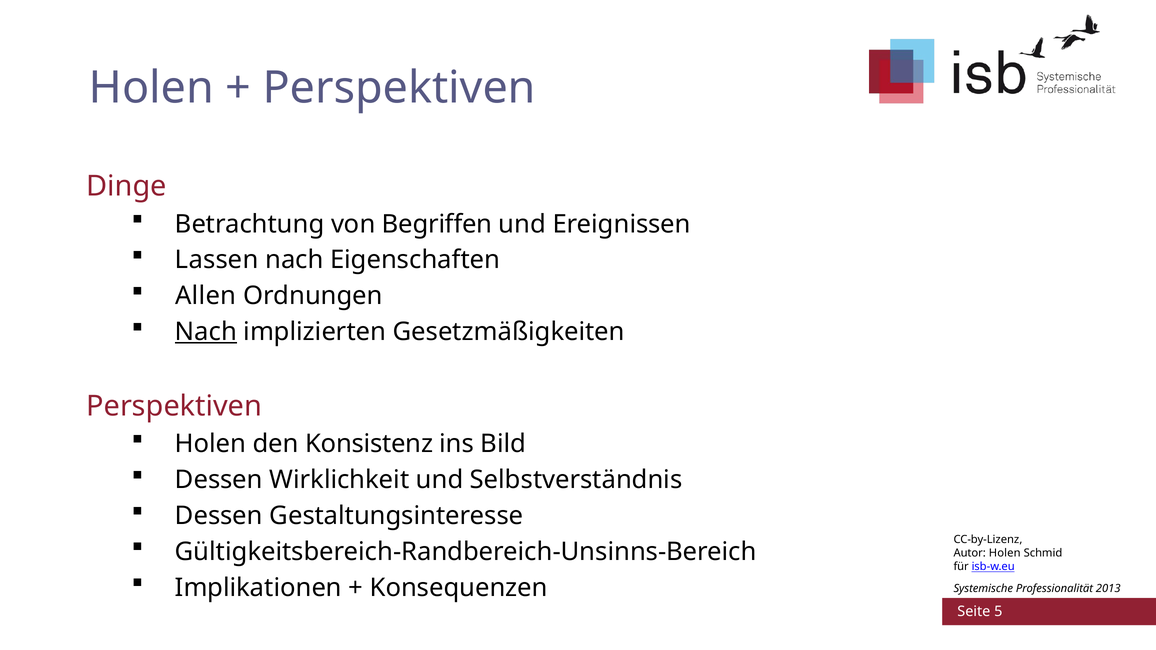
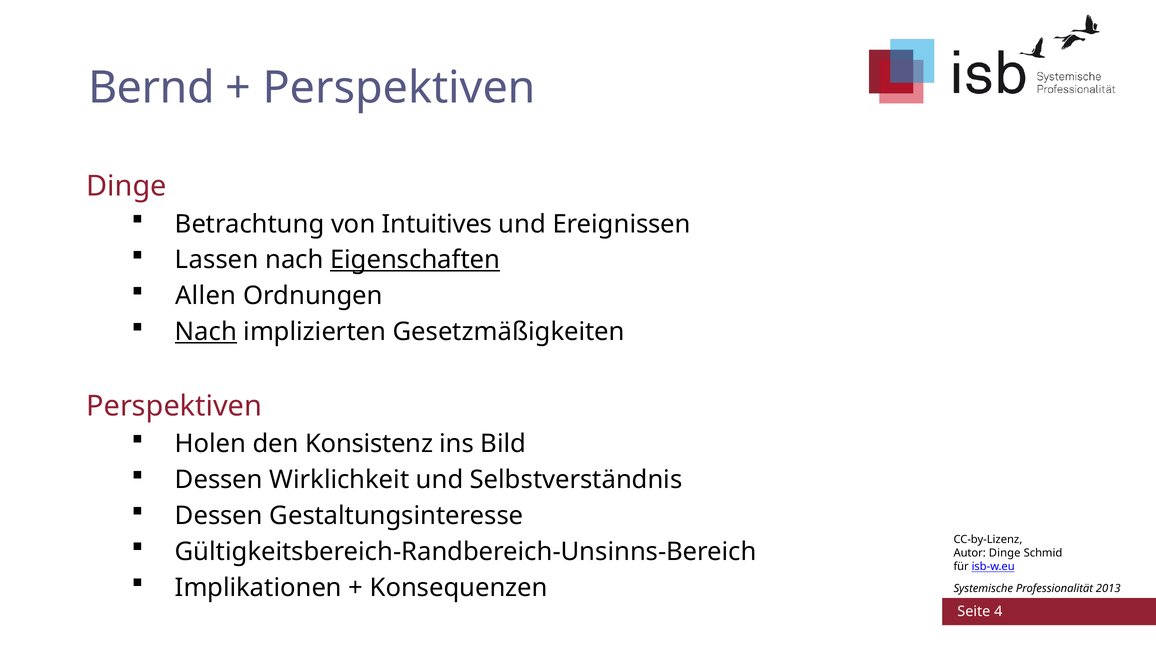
Holen: Holen -> Bernd (152, 88)
Begriffen: Begriffen -> Intuitives (437, 224)
Eigenschaften underline: none -> present (415, 260)
Autor Holen: Holen -> Dinge (1005, 553)
5: 5 -> 4 (998, 612)
